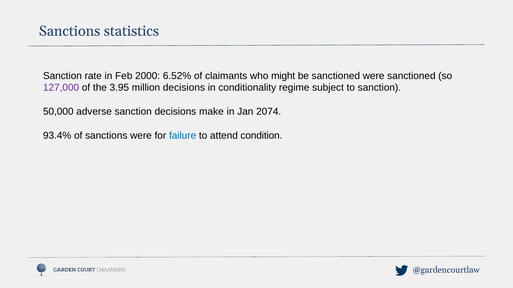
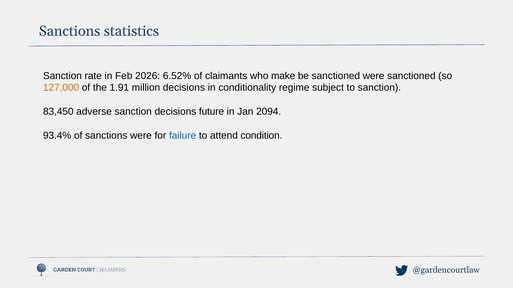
2000: 2000 -> 2026 (148, 76)
might: might -> make (283, 76)
127,000 colour: purple -> orange (61, 88)
3.95: 3.95 -> 1.91 (119, 88)
50,000: 50,000 -> 83,450 (58, 112)
make: make -> future (212, 112)
2074: 2074 -> 2094 (269, 112)
